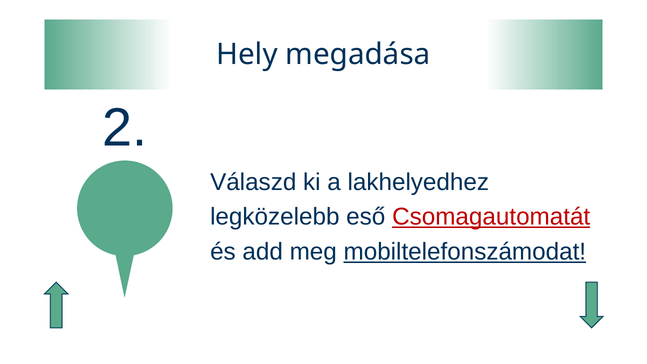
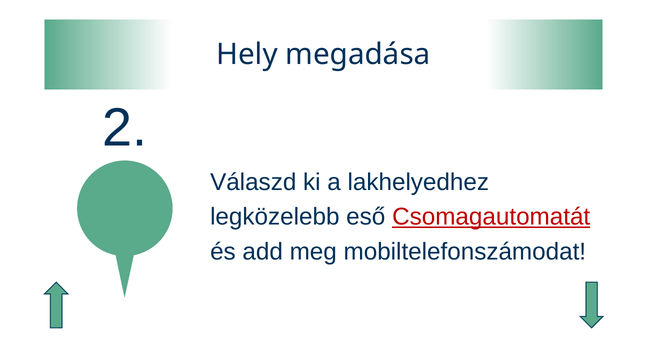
mobiltelefonszámodat underline: present -> none (465, 252)
